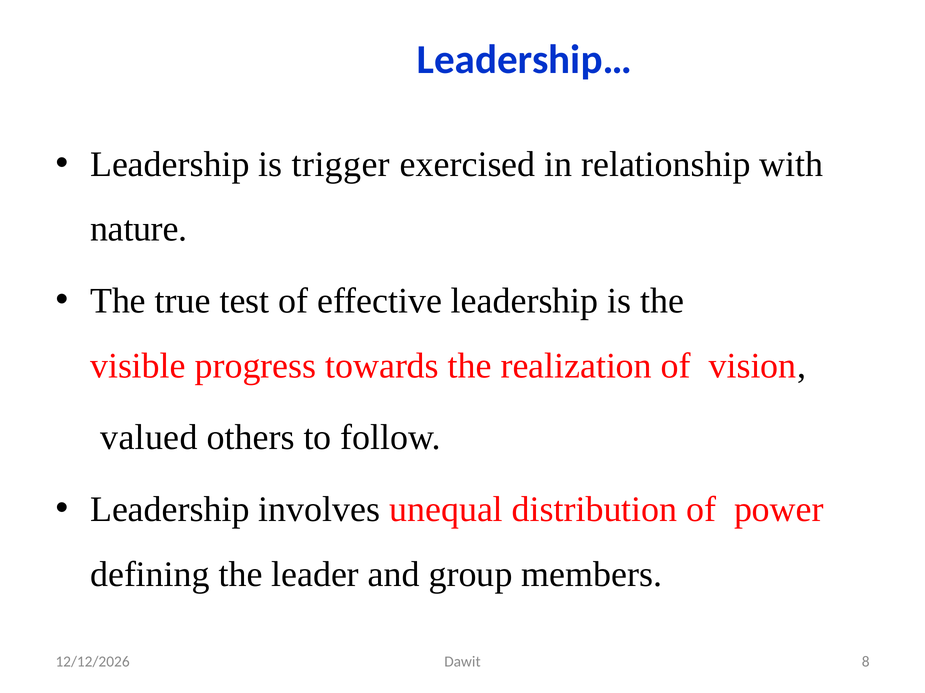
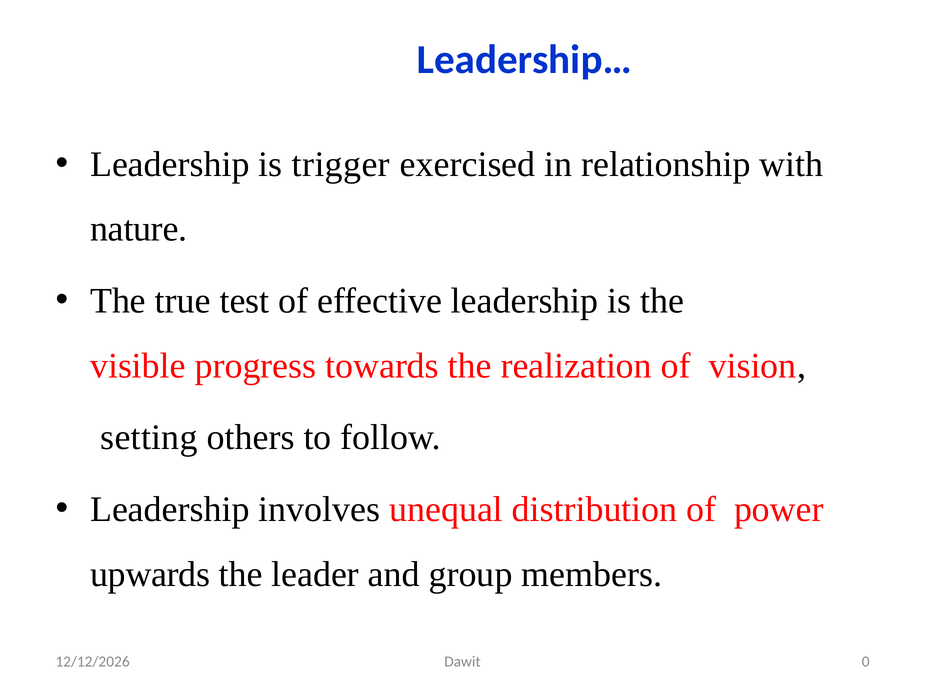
valued: valued -> setting (149, 438)
defining: defining -> upwards (150, 575)
8: 8 -> 0 (866, 662)
